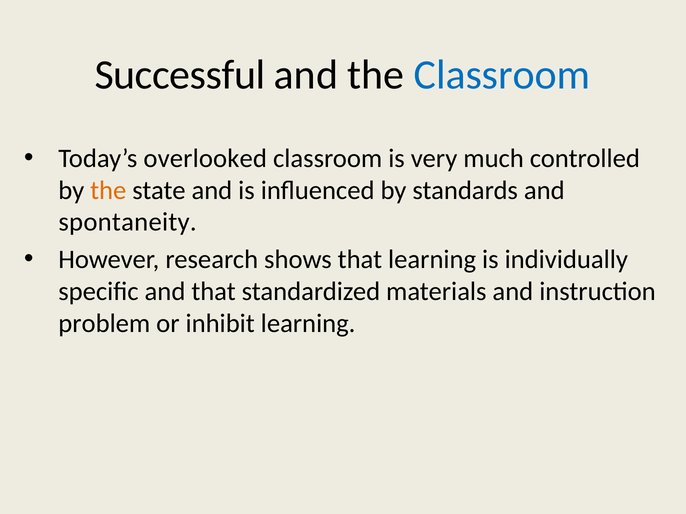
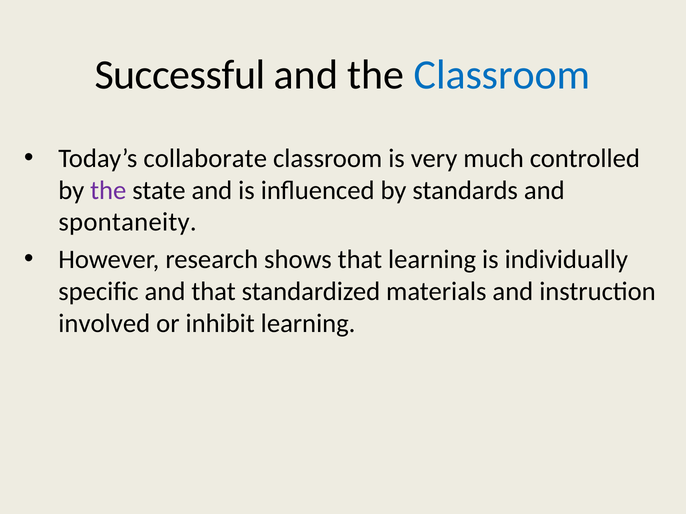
overlooked: overlooked -> collaborate (205, 158)
the colour: orange -> purple (108, 190)
problem: problem -> involved (104, 324)
